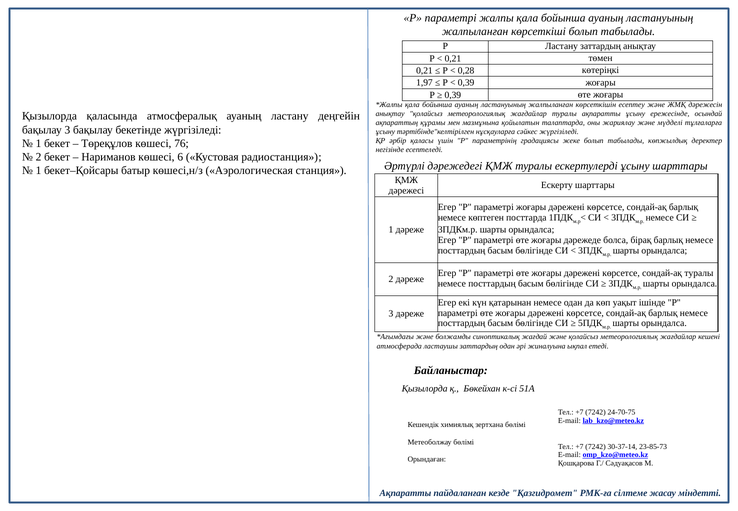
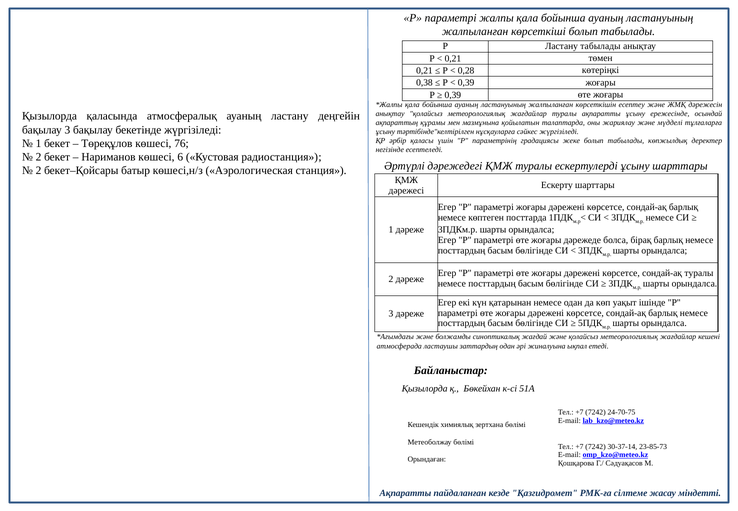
Ластану заттардың: заттардың -> табылады (600, 46)
1,97: 1,97 -> 0,38 (424, 83)
1: 1 -> 2 (39, 171)
